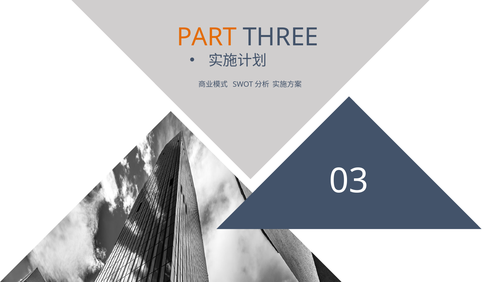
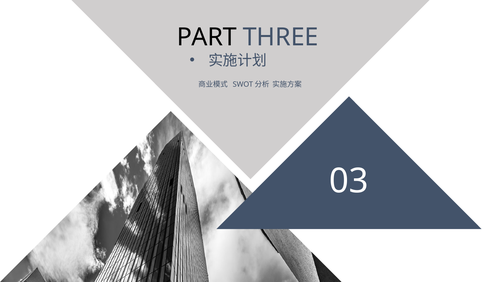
PART colour: orange -> black (207, 37)
